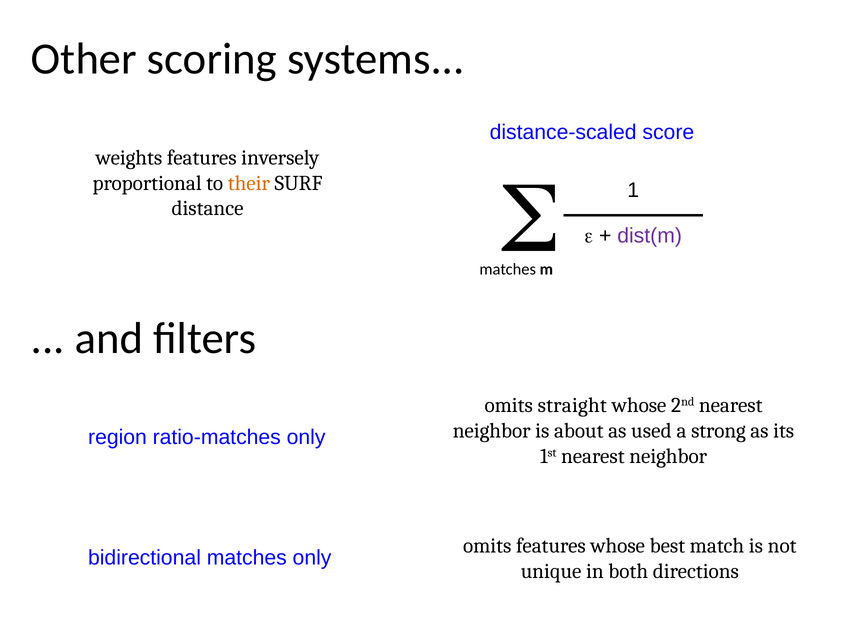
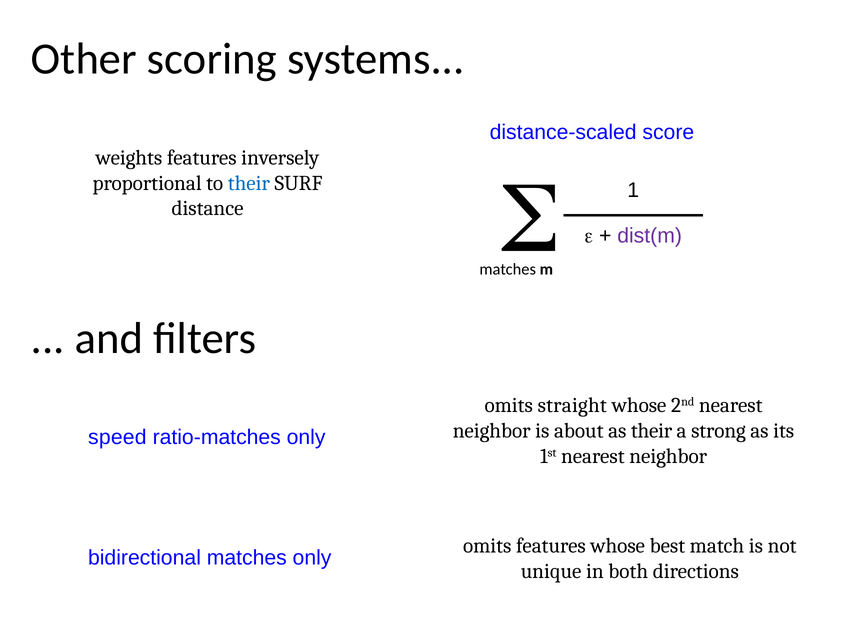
their colour: orange -> blue (249, 183)
as used: used -> their (652, 431)
region: region -> speed (117, 437)
